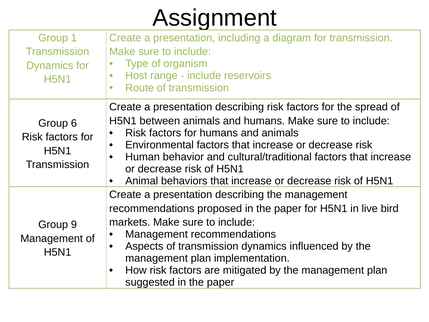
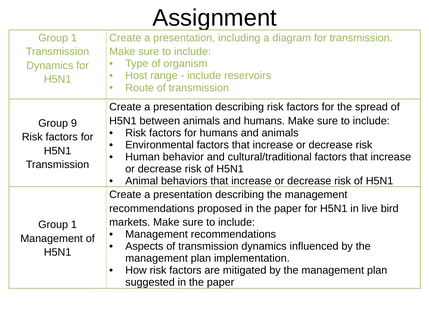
6: 6 -> 9 (74, 123)
9: 9 -> 1 (74, 225)
